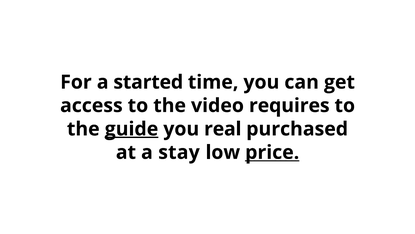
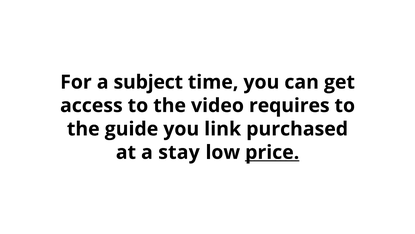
started: started -> subject (148, 82)
guide underline: present -> none (131, 129)
real: real -> link (223, 129)
